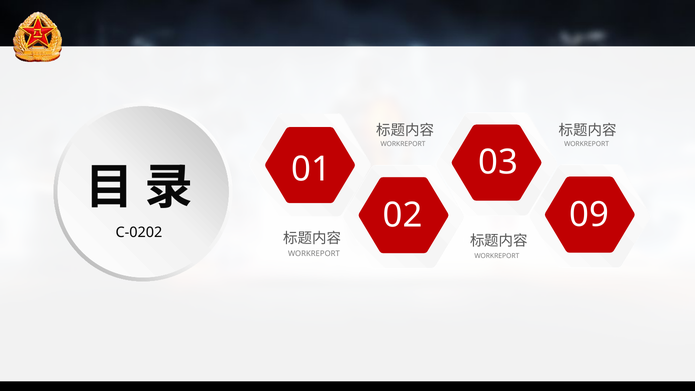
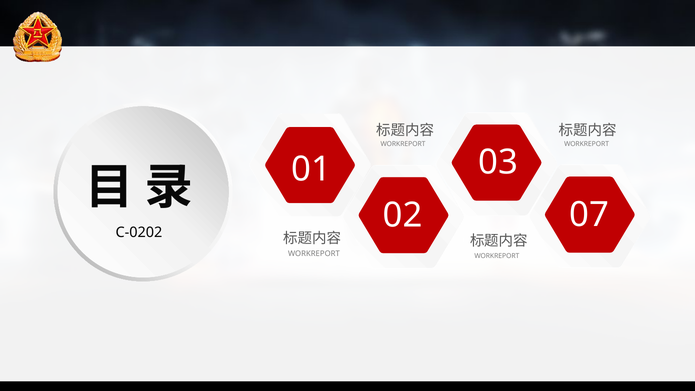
09: 09 -> 07 (589, 215)
